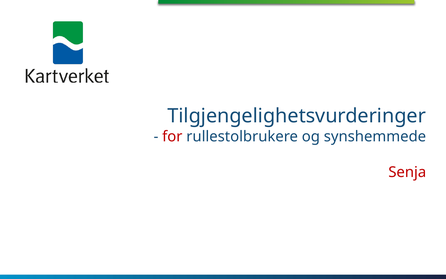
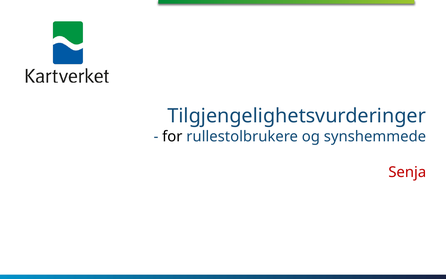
for colour: red -> black (172, 136)
